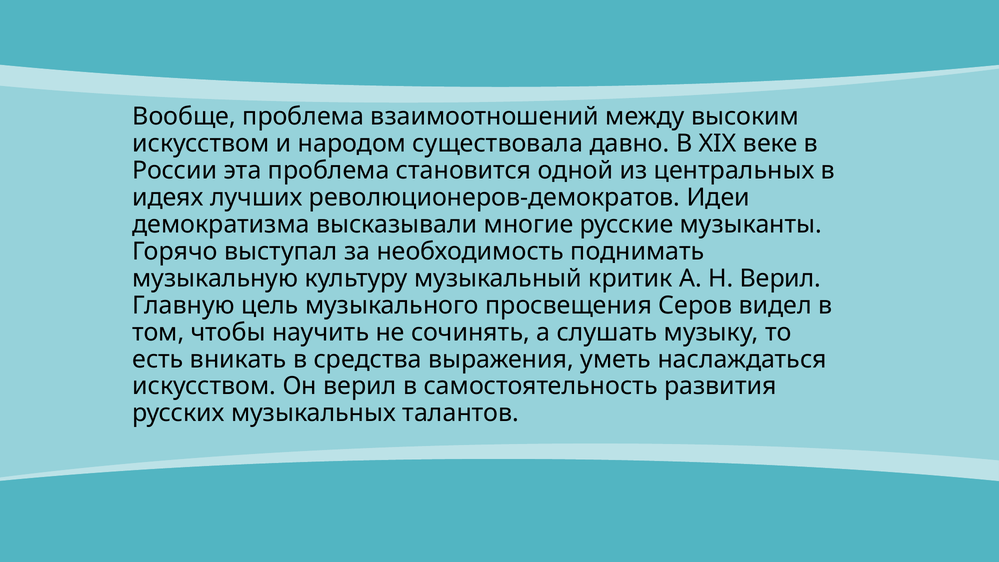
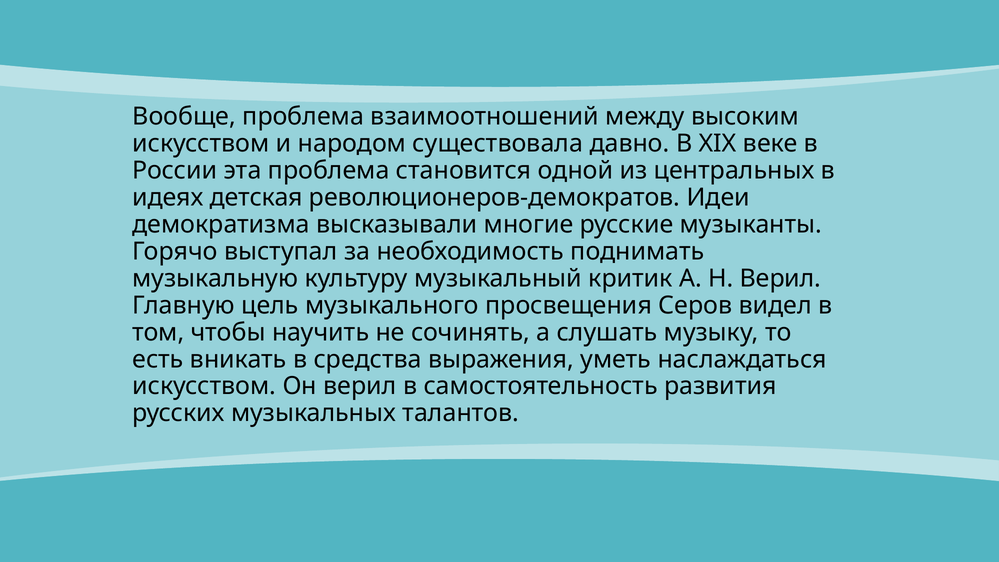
лучших: лучших -> детская (256, 198)
